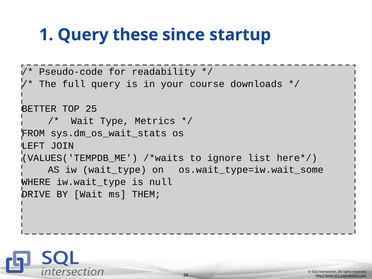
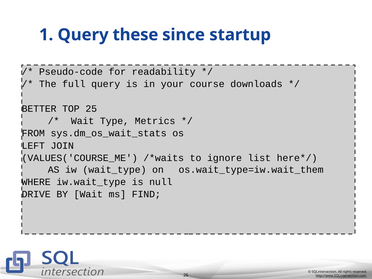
VALUES('TEMPDB_ME: VALUES('TEMPDB_ME -> VALUES('COURSE_ME (80, 158)
os.wait_type=iw.wait_some: os.wait_type=iw.wait_some -> os.wait_type=iw.wait_them (251, 170)
THEM: THEM -> FIND (146, 194)
